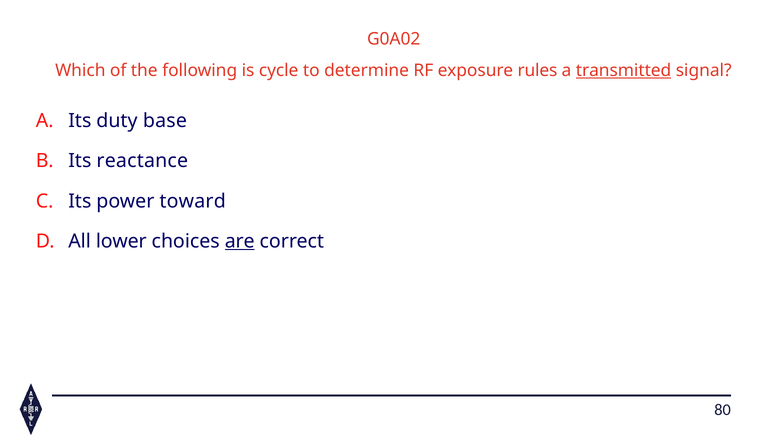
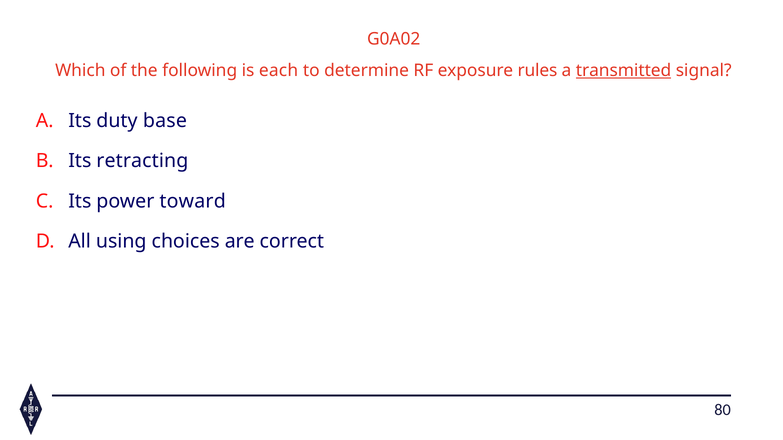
cycle: cycle -> each (279, 71)
reactance: reactance -> retracting (142, 161)
lower: lower -> using (121, 241)
are underline: present -> none (240, 241)
